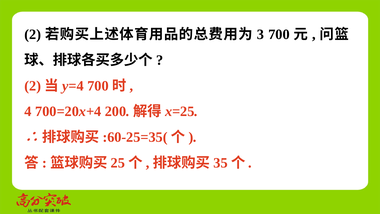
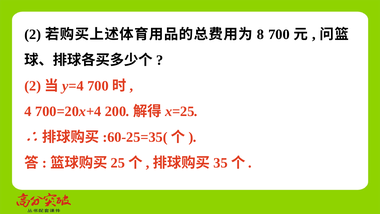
3: 3 -> 8 (261, 34)
